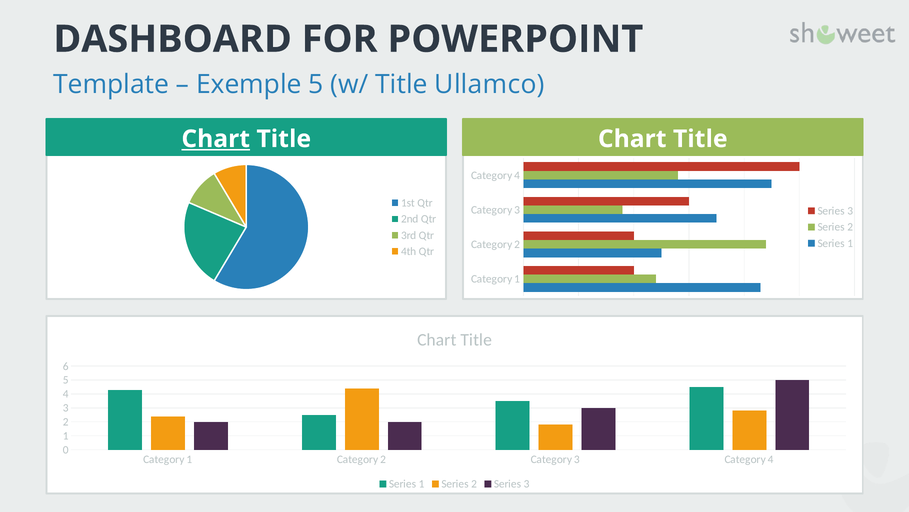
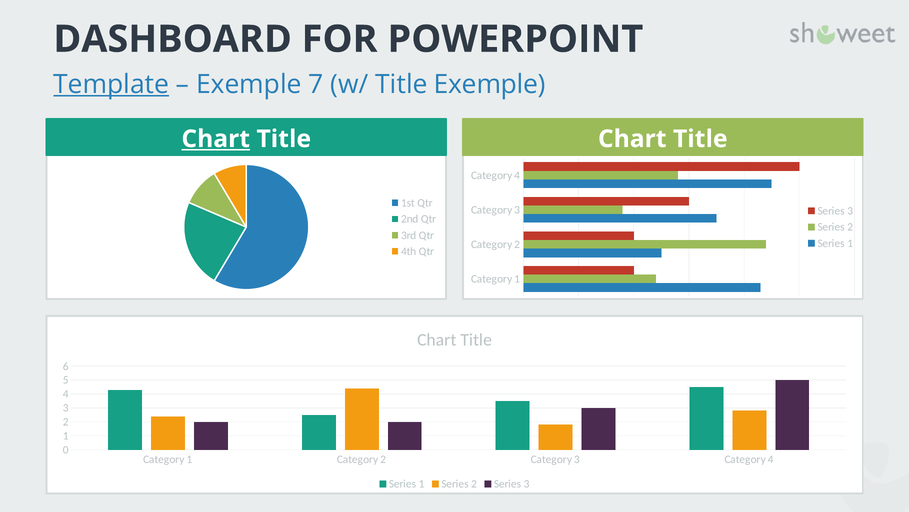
Template underline: none -> present (111, 84)
Exemple 5: 5 -> 7 (316, 84)
Title Ullamco: Ullamco -> Exemple (490, 84)
